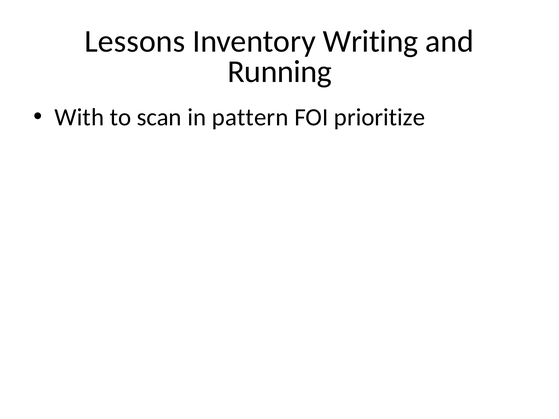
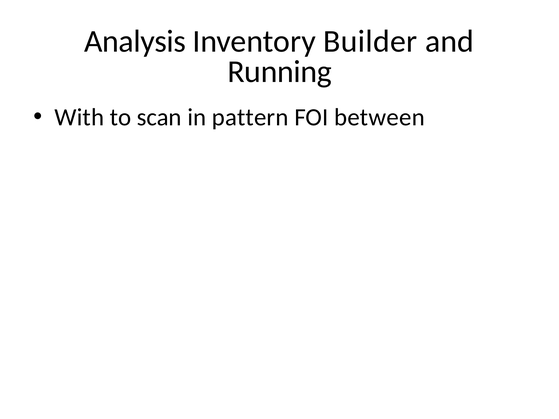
Lessons: Lessons -> Analysis (135, 41)
Writing: Writing -> Builder (370, 41)
prioritize: prioritize -> between (379, 117)
